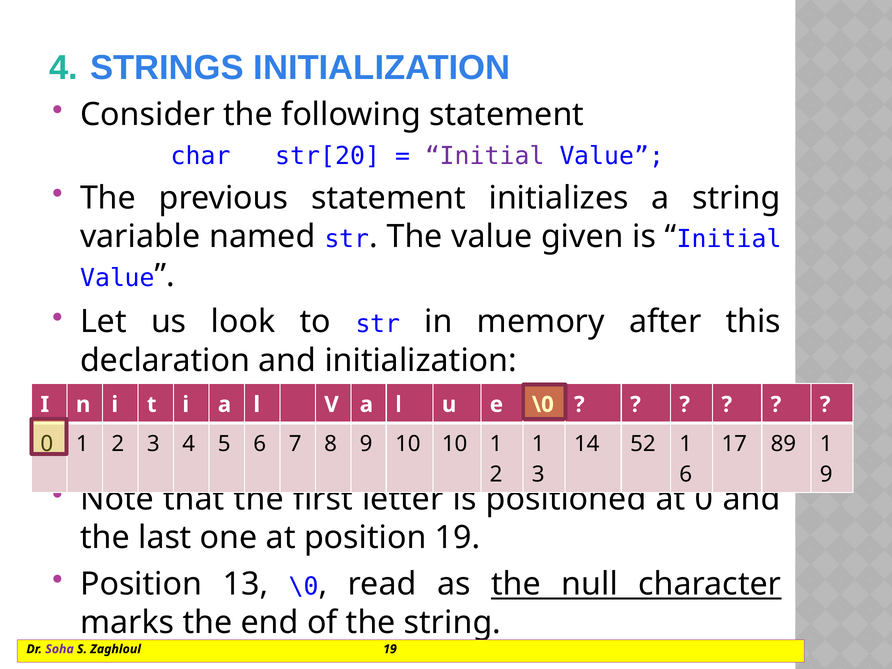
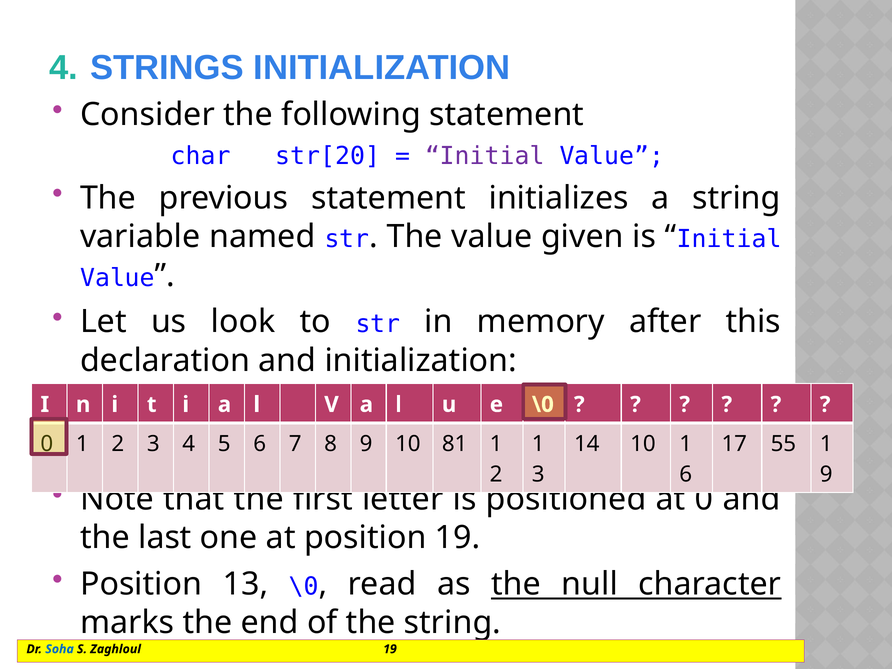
10 10: 10 -> 81 (455, 444)
14 52: 52 -> 10 (643, 444)
89: 89 -> 55 (783, 444)
Soha colour: purple -> blue (60, 649)
